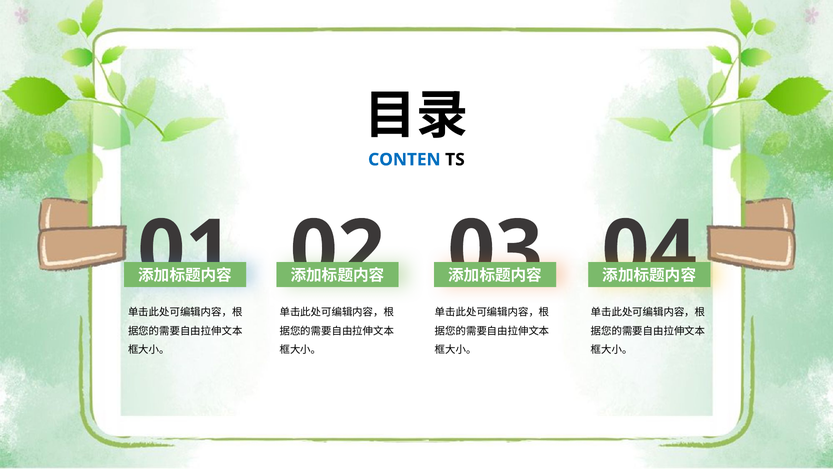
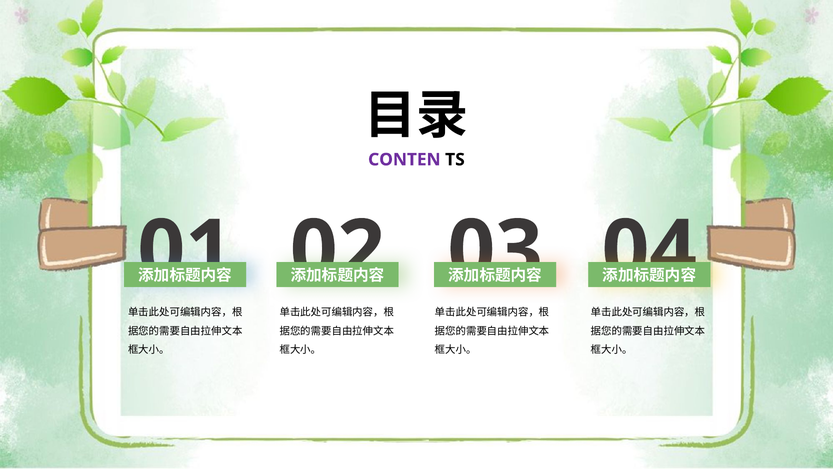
CONTEN colour: blue -> purple (404, 159)
